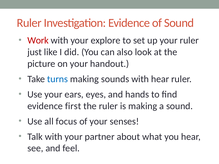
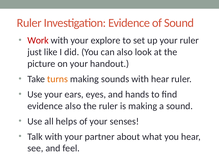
turns colour: blue -> orange (58, 79)
evidence first: first -> also (73, 106)
focus: focus -> helps (66, 122)
